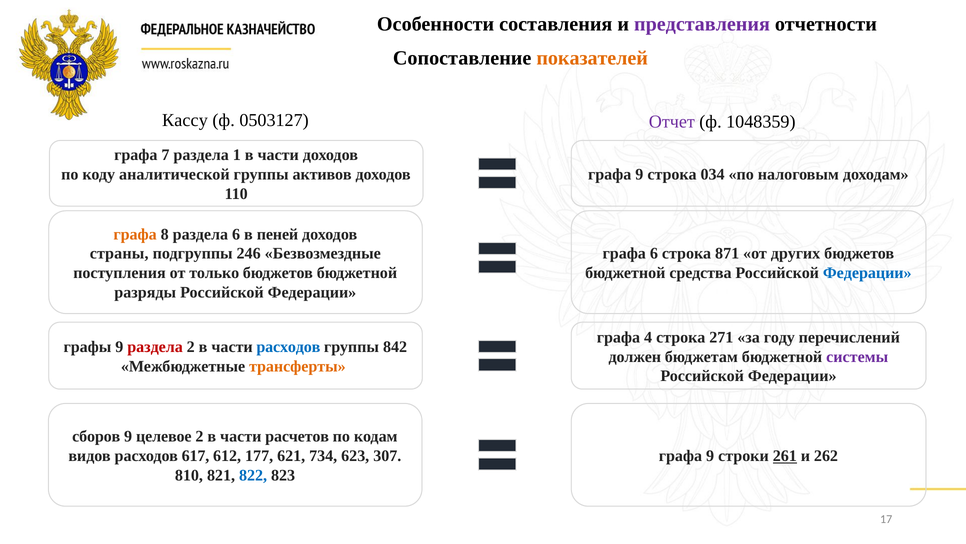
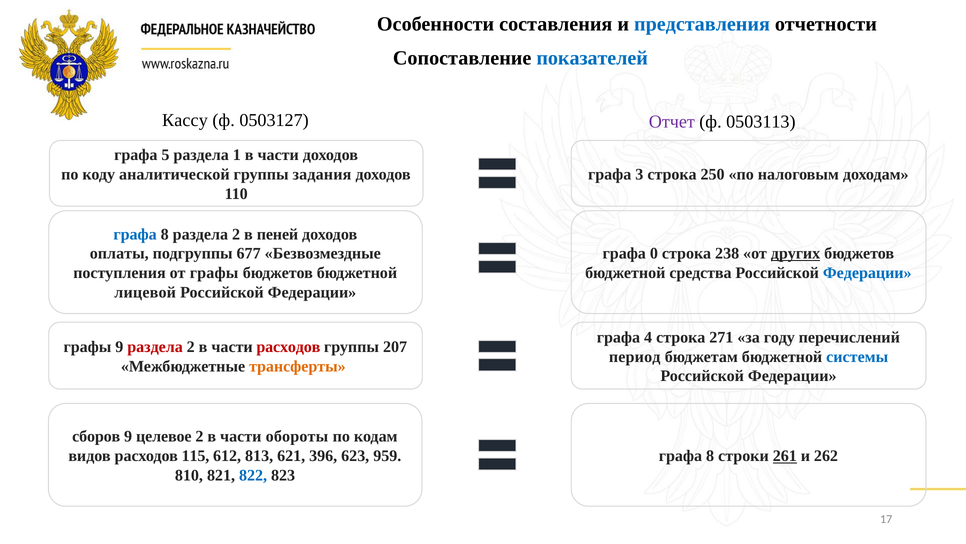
представления colour: purple -> blue (702, 24)
показателей colour: orange -> blue (592, 58)
1048359: 1048359 -> 0503113 (761, 122)
7: 7 -> 5 (165, 155)
активов: активов -> задания (322, 174)
9: 9 -> 3 (639, 174)
034: 034 -> 250 (713, 174)
графа colour: orange -> blue (135, 234)
8 раздела 6: 6 -> 2 (236, 234)
страны: страны -> оплаты (119, 253)
246: 246 -> 677 (249, 253)
графа 6: 6 -> 0 (654, 253)
871: 871 -> 238 (727, 253)
других underline: none -> present (796, 253)
от только: только -> графы (214, 273)
разряды: разряды -> лицевой (145, 292)
расходов colour: blue -> red (288, 347)
842: 842 -> 207 (395, 347)
должен: должен -> период (635, 356)
системы colour: purple -> blue (857, 356)
расчетов: расчетов -> обороты (297, 436)
617: 617 -> 115 (196, 455)
177: 177 -> 813 (259, 455)
734: 734 -> 396 (323, 455)
307: 307 -> 959 (387, 455)
9: 9 -> 8 (710, 455)
